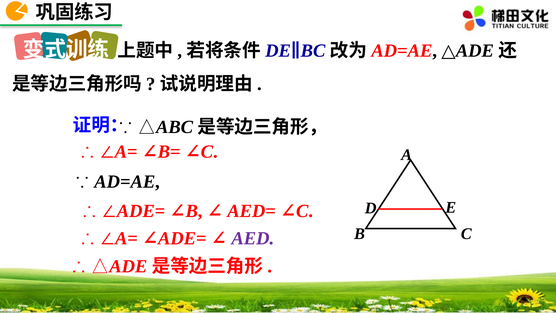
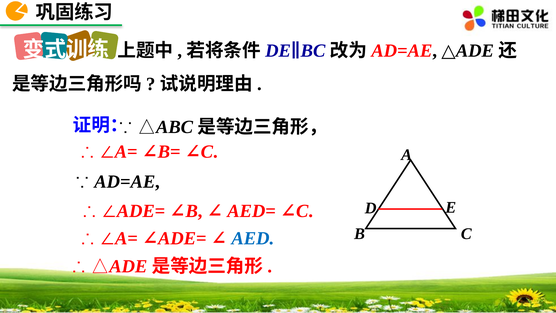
AED colour: purple -> blue (253, 238)
